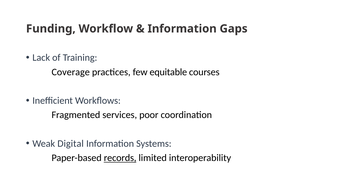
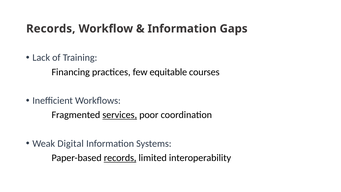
Funding: Funding -> Records (51, 29)
Coverage: Coverage -> Financing (71, 72)
services underline: none -> present (120, 115)
